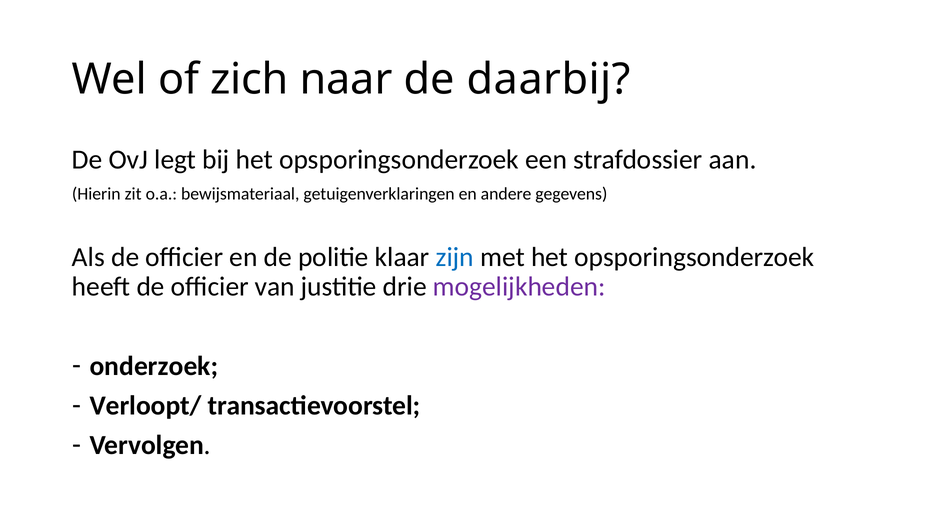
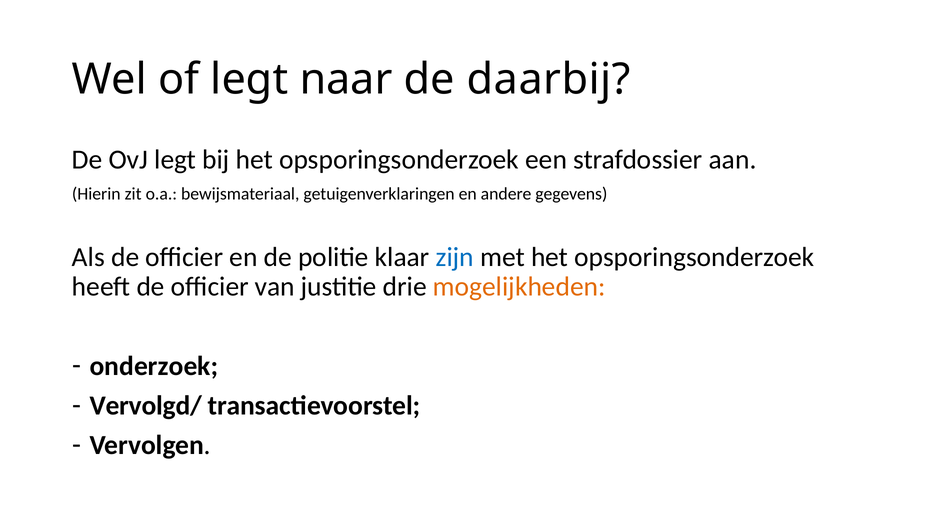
of zich: zich -> legt (249, 79)
mogelijkheden colour: purple -> orange (519, 287)
Verloopt/: Verloopt/ -> Vervolgd/ (146, 406)
